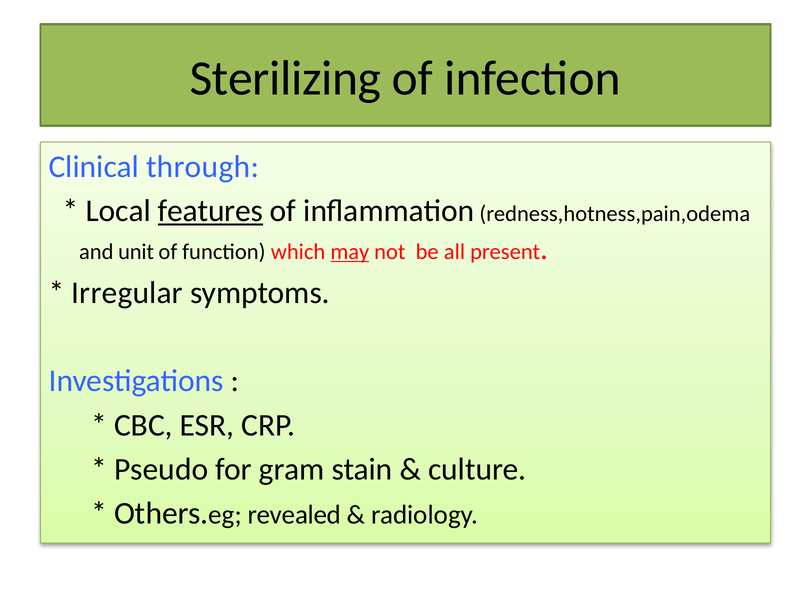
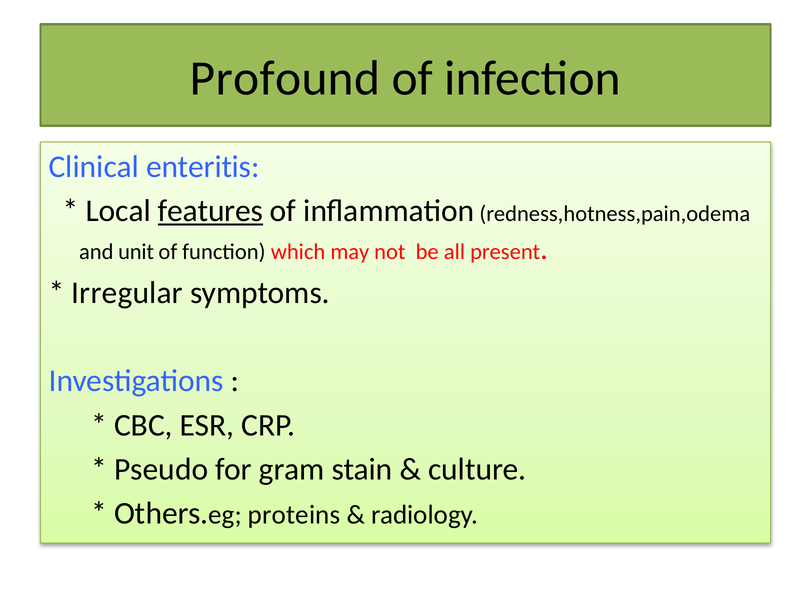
Sterilizing: Sterilizing -> Profound (285, 79)
through: through -> enteritis (203, 167)
may underline: present -> none (350, 252)
revealed: revealed -> proteins (294, 515)
